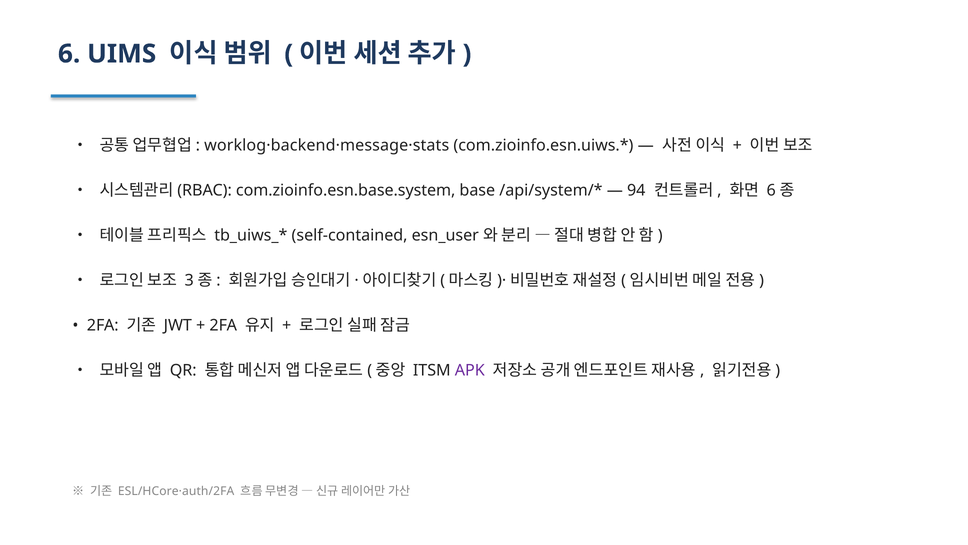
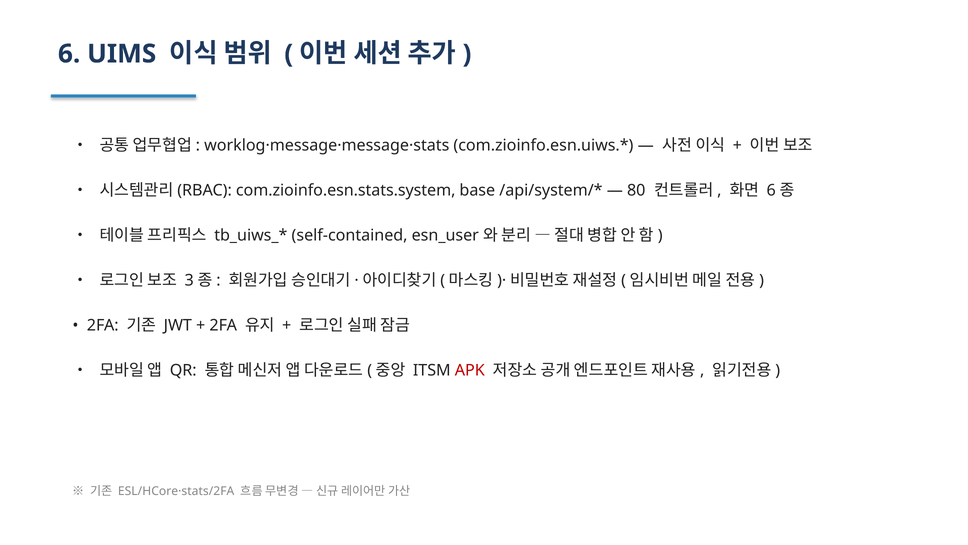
worklog·backend·message·stats: worklog·backend·message·stats -> worklog·message·message·stats (327, 145)
com.zioinfo.esn.base.system: com.zioinfo.esn.base.system -> com.zioinfo.esn.stats.system (346, 190)
94: 94 -> 80 (636, 190)
APK colour: purple -> red (470, 370)
ESL/HCore·auth/2FA: ESL/HCore·auth/2FA -> ESL/HCore·stats/2FA (176, 491)
